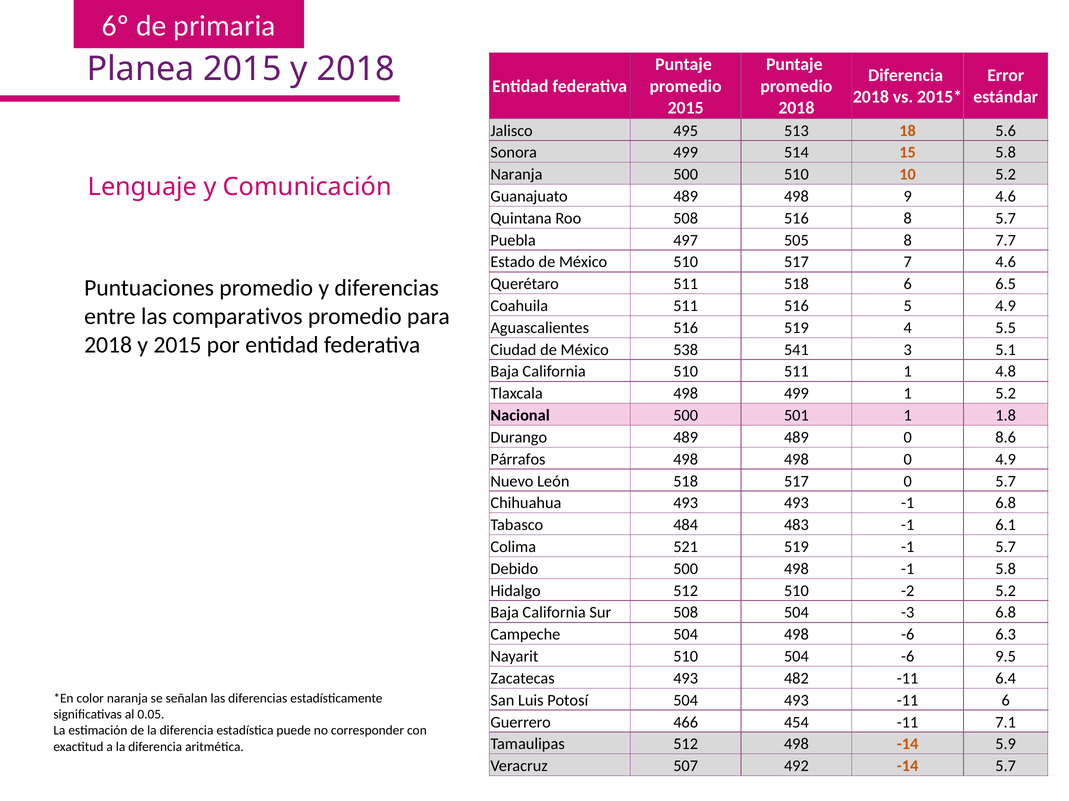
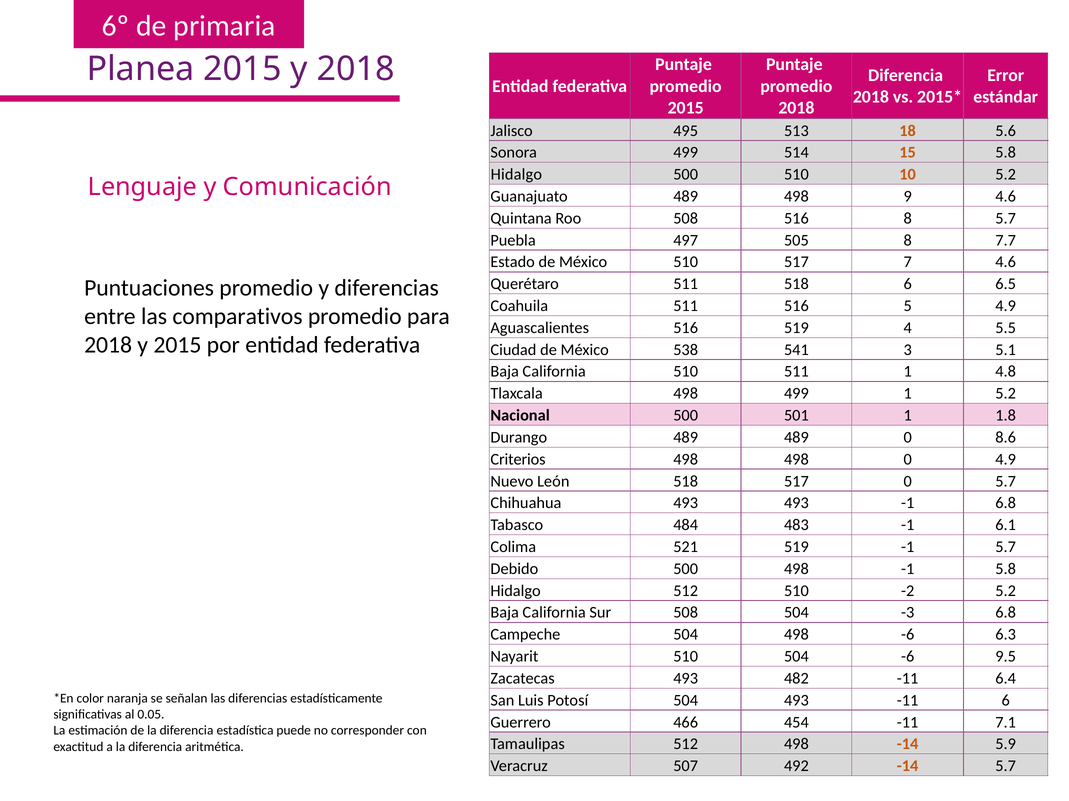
Naranja: Naranja -> Hidalgo (516, 175)
Párrafos: Párrafos -> Criterios (518, 460)
